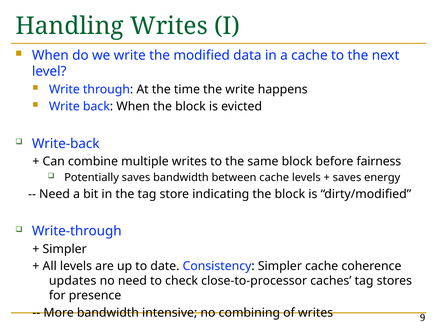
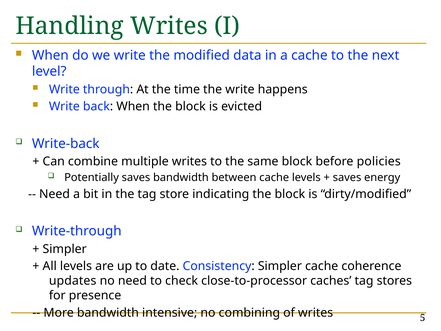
fairness: fairness -> policies (379, 161)
9: 9 -> 5 (423, 318)
